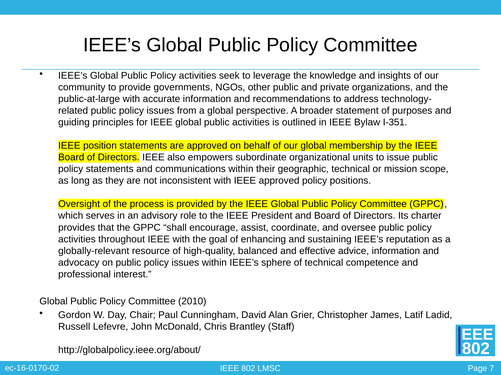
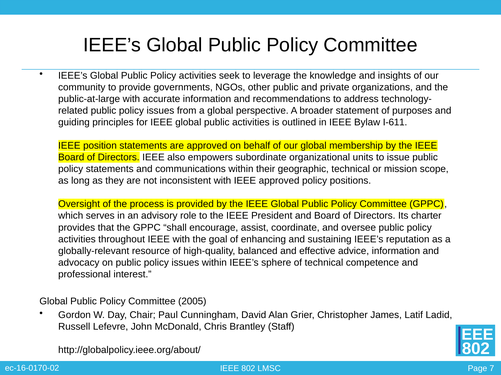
I-351: I-351 -> I-611 (395, 123)
2010: 2010 -> 2005 (192, 302)
